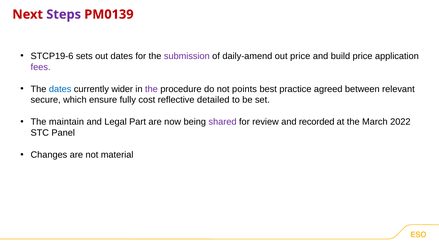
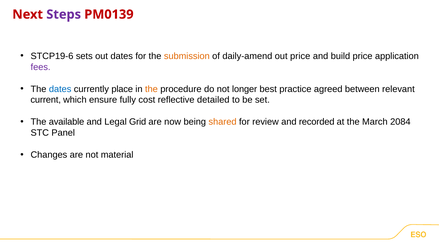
submission colour: purple -> orange (187, 56)
wider: wider -> place (122, 89)
the colour: purple -> orange (151, 89)
points: points -> longer (245, 89)
secure: secure -> current (46, 100)
maintain: maintain -> available (67, 122)
Part: Part -> Grid (138, 122)
shared colour: purple -> orange (223, 122)
2022: 2022 -> 2084 (400, 122)
